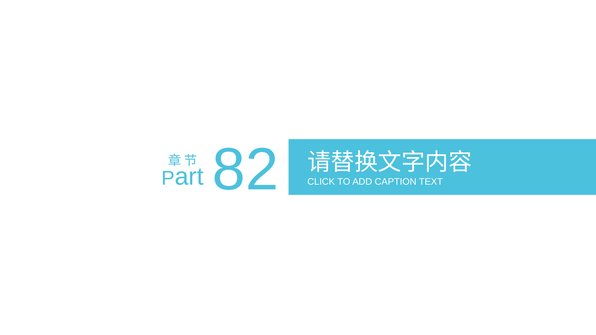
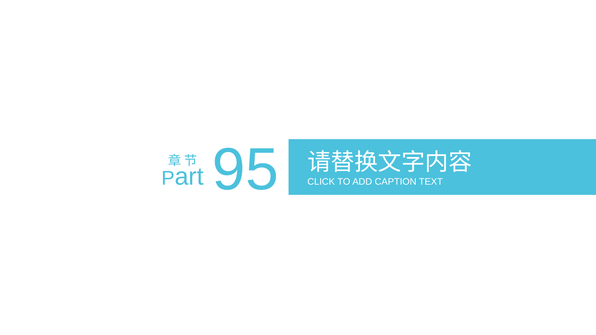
82: 82 -> 95 (245, 170)
